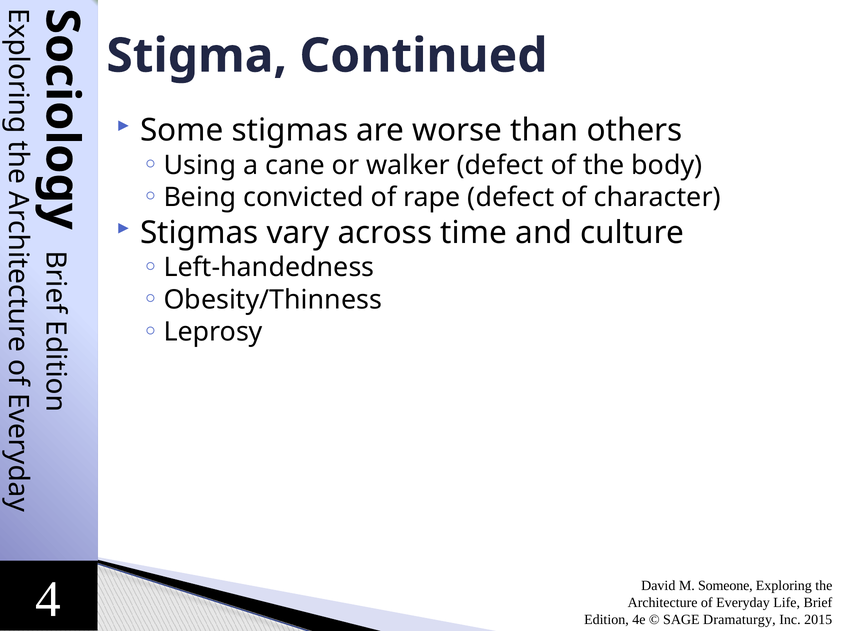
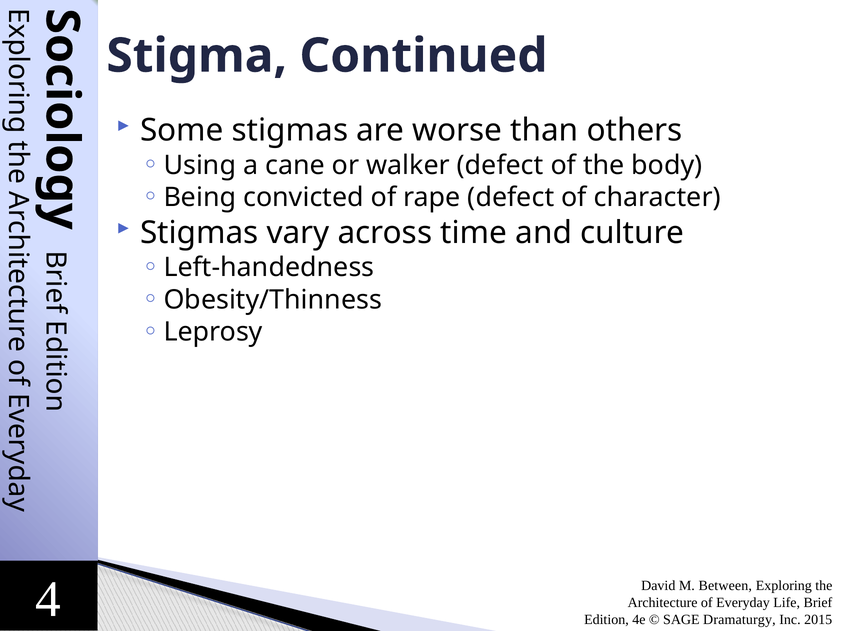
Someone: Someone -> Between (725, 586)
